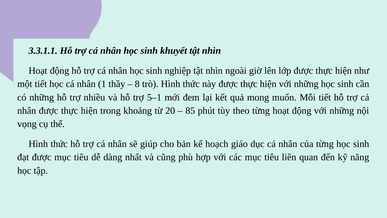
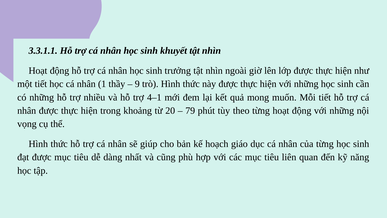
nghiệp: nghiệp -> trưởng (178, 70)
8: 8 -> 9 (137, 84)
5–1: 5–1 -> 4–1 (154, 97)
85: 85 -> 79 (190, 111)
